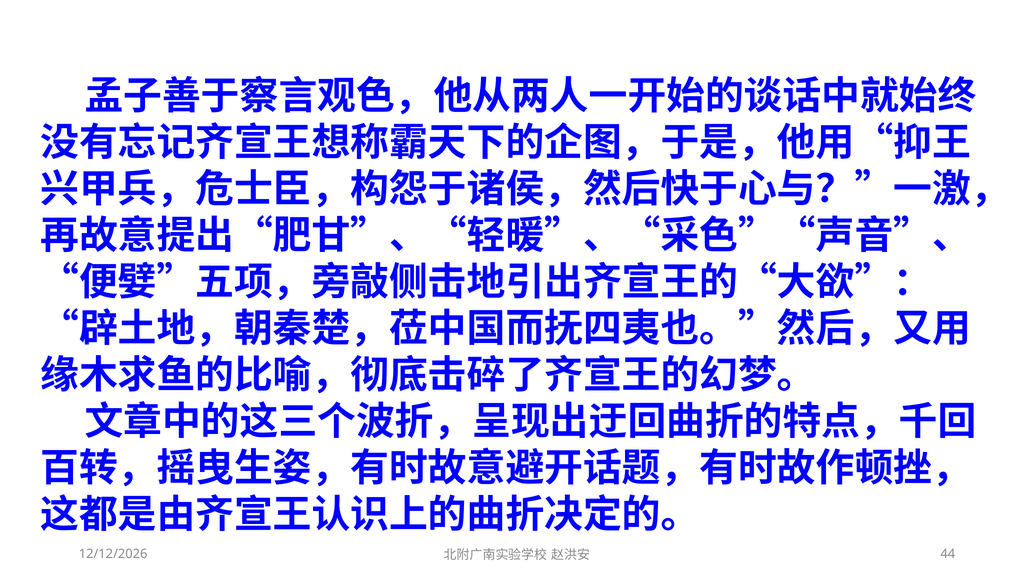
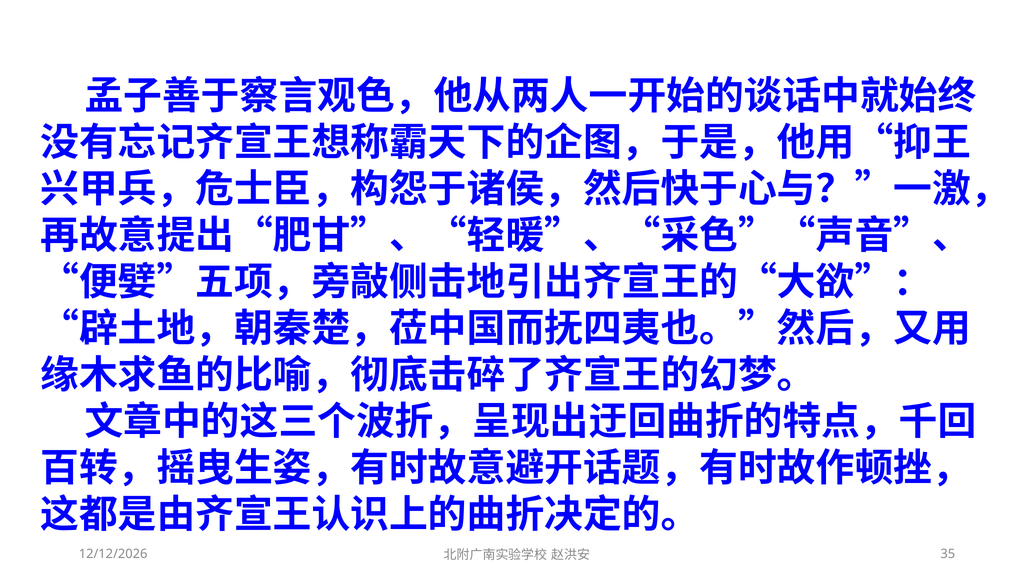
44: 44 -> 35 (948, 554)
